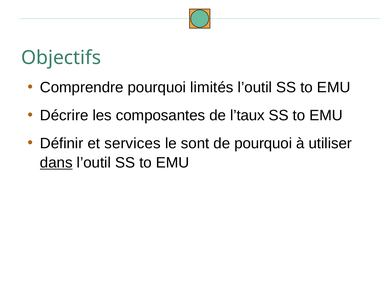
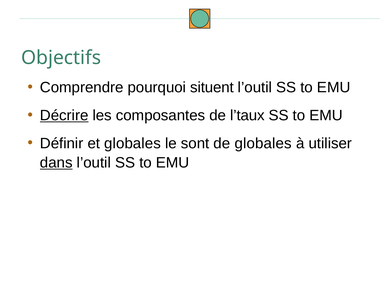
limités: limités -> situent (212, 88)
Décrire underline: none -> present (64, 116)
et services: services -> globales (133, 143)
de pourquoi: pourquoi -> globales (263, 143)
